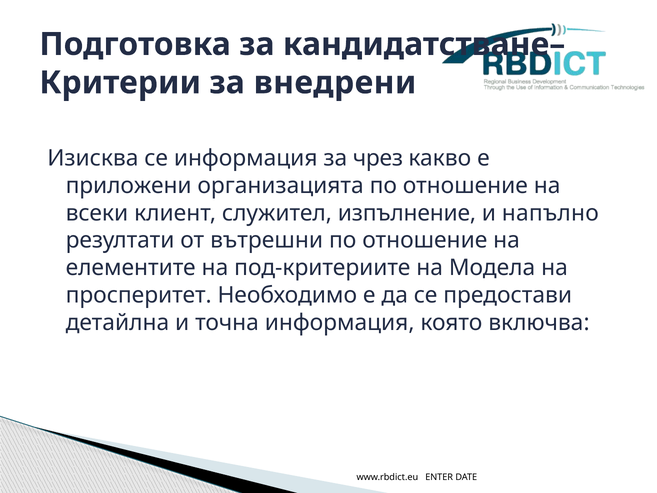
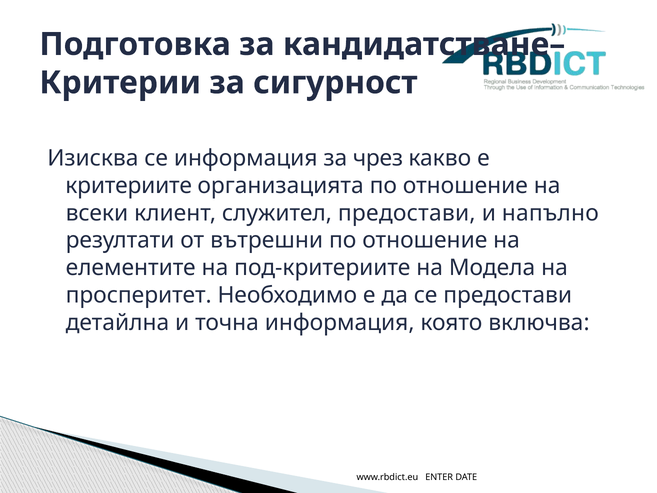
внедрени: внедрени -> сигурност (335, 83)
приложени: приложени -> критериите (129, 186)
служител изпълнение: изпълнение -> предостави (407, 213)
